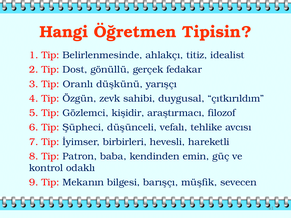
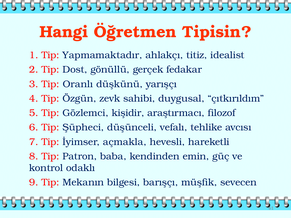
Belirlenmesinde: Belirlenmesinde -> Yapmamaktadır (102, 55)
birbirleri: birbirleri -> açmakla (125, 142)
